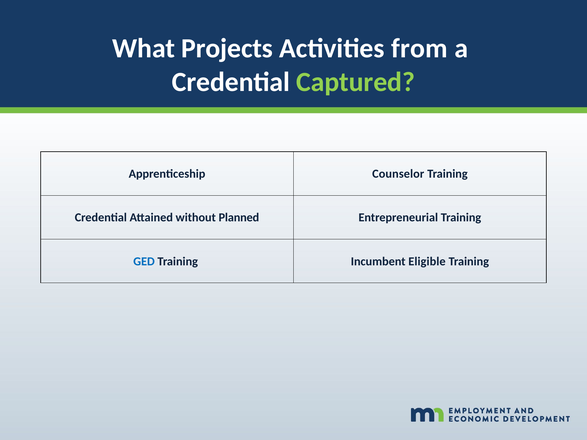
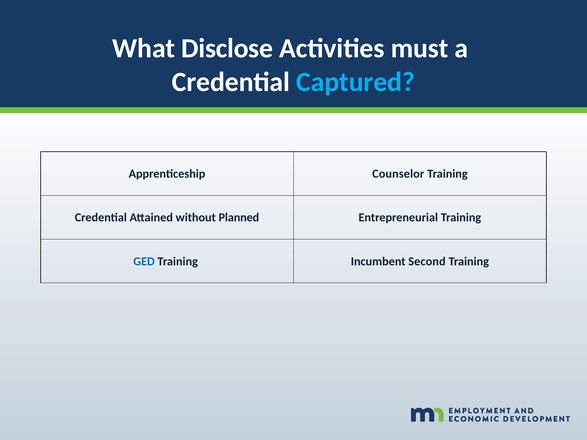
Projects: Projects -> Disclose (227, 48)
from: from -> must (420, 48)
Captured colour: light green -> light blue (356, 82)
Eligible: Eligible -> Second (427, 262)
